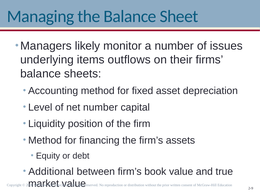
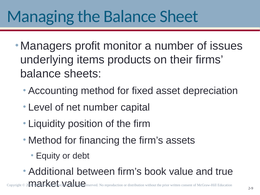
likely: likely -> profit (88, 46)
outflows: outflows -> products (129, 60)
